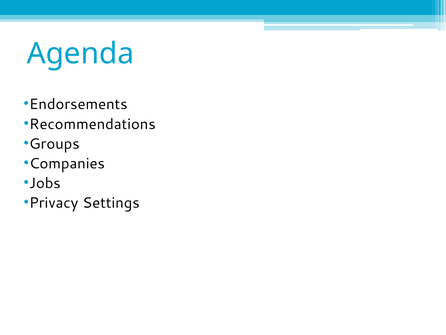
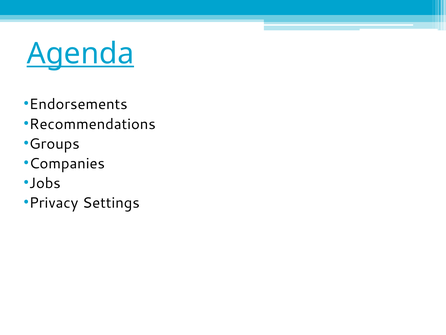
Agenda underline: none -> present (80, 54)
